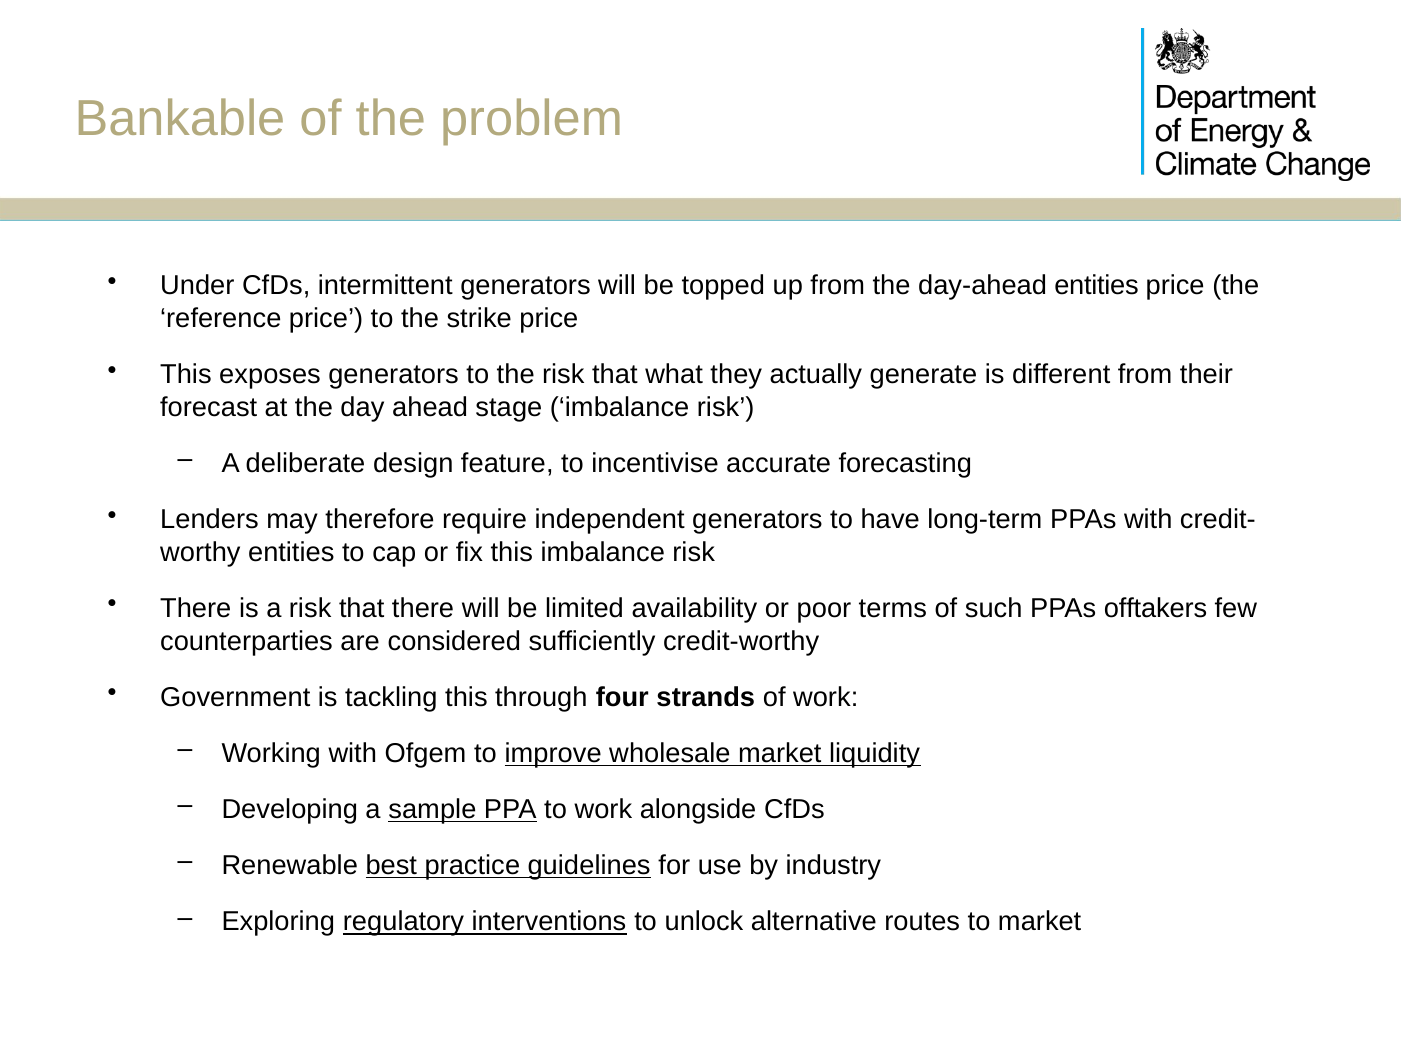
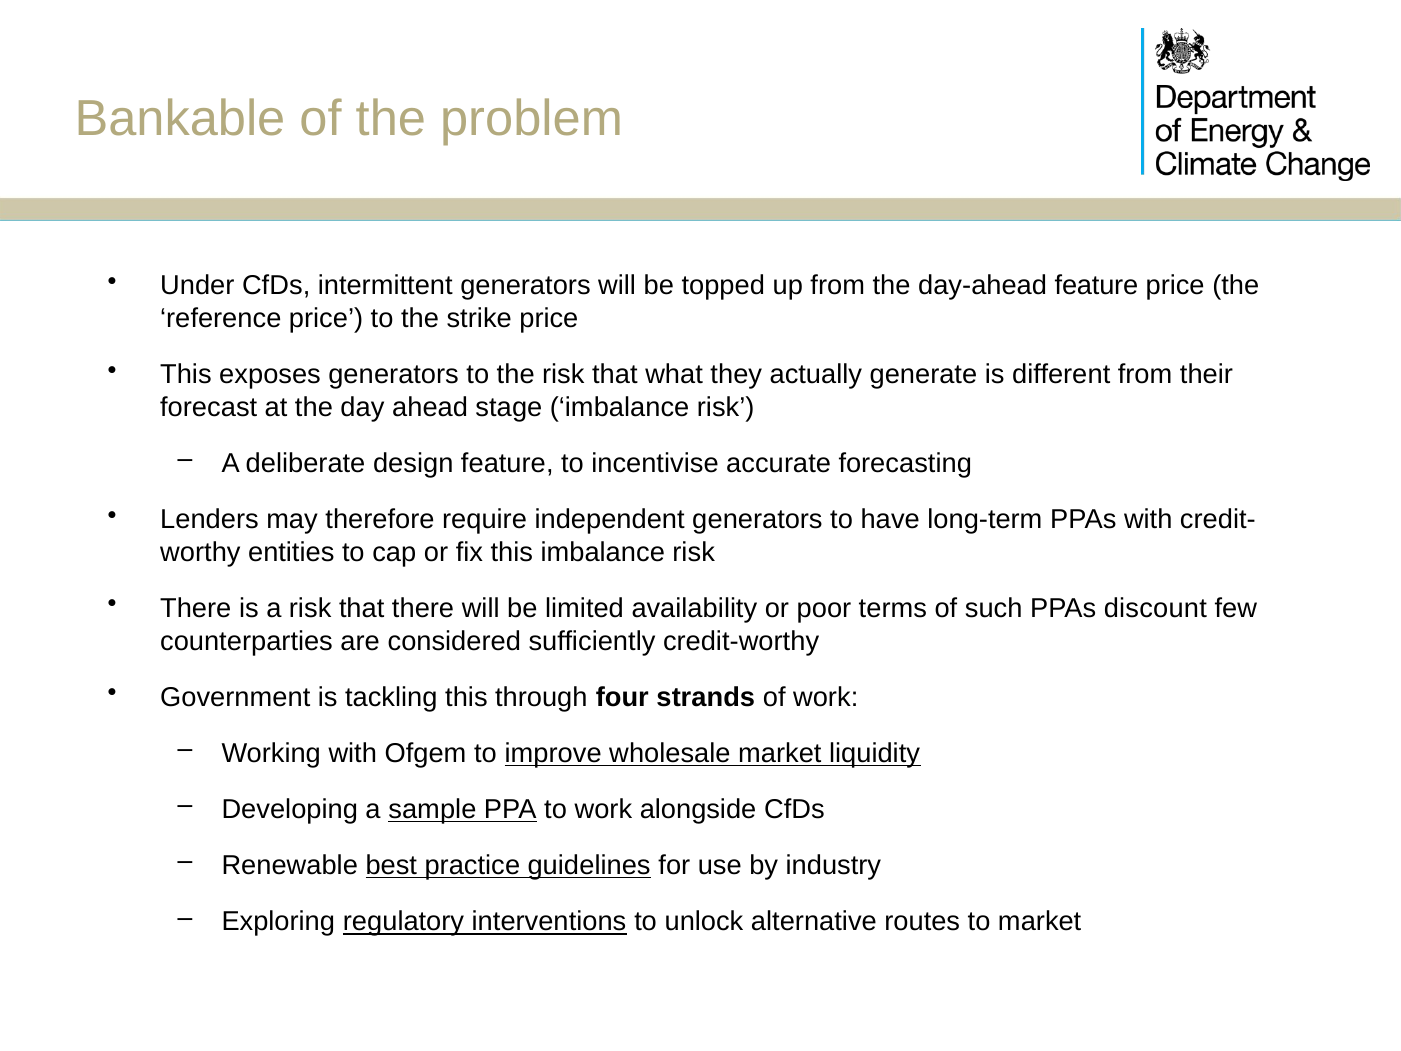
day-ahead entities: entities -> feature (1096, 286)
offtakers: offtakers -> discount (1155, 608)
